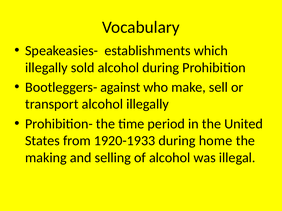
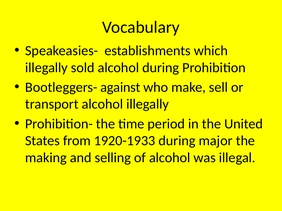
home: home -> major (216, 141)
